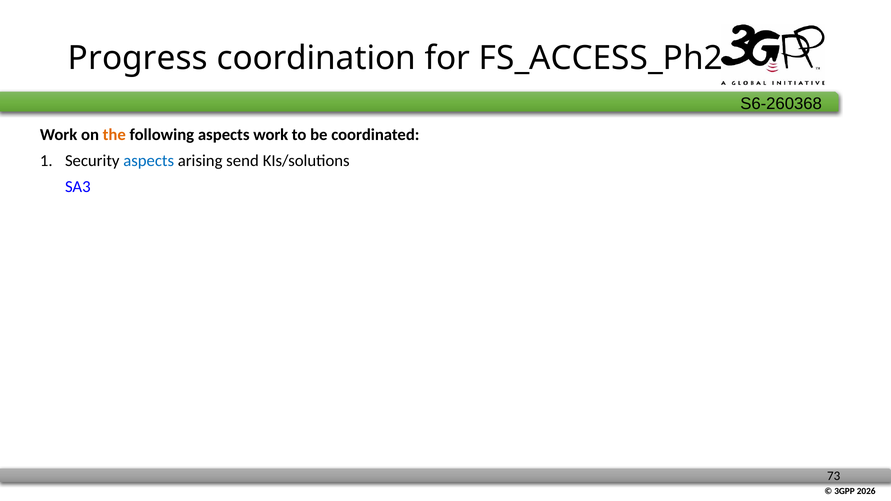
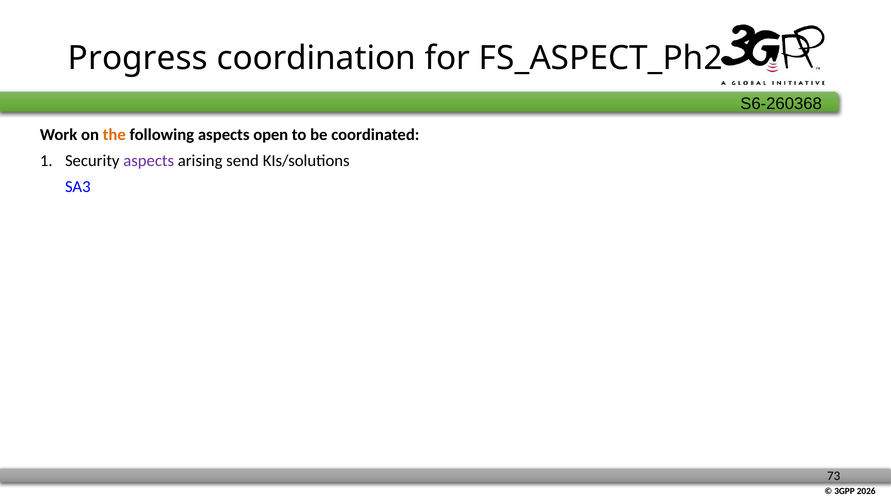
FS_ACCESS_Ph2: FS_ACCESS_Ph2 -> FS_ASPECT_Ph2 (601, 58)
aspects work: work -> open (271, 135)
aspects colour: blue -> purple (149, 161)
